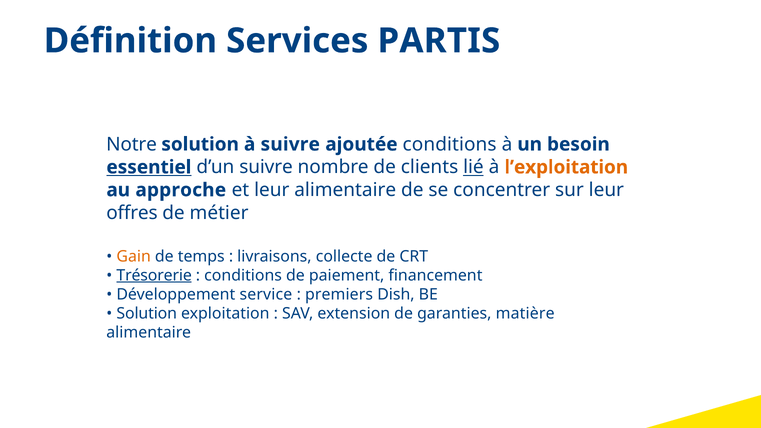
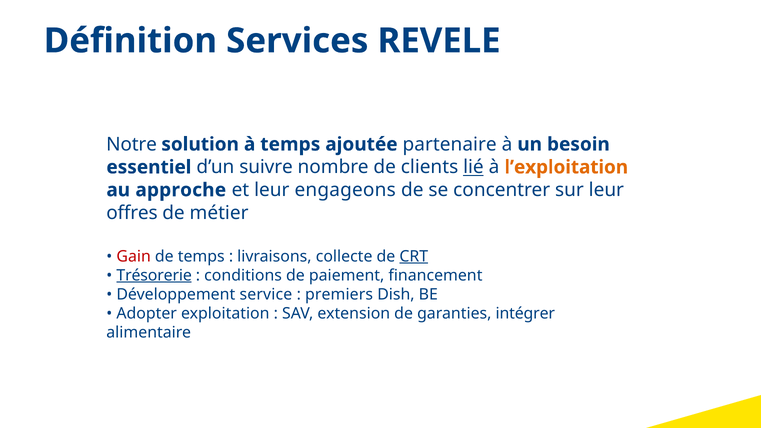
PARTIS: PARTIS -> REVELE (439, 41)
à suivre: suivre -> temps (290, 144)
ajoutée conditions: conditions -> partenaire (450, 144)
essentiel underline: present -> none (149, 167)
leur alimentaire: alimentaire -> engageons (345, 190)
Gain colour: orange -> red (134, 256)
CRT underline: none -> present (414, 256)
Solution: Solution -> Adopter (147, 313)
matière: matière -> intégrer (525, 313)
